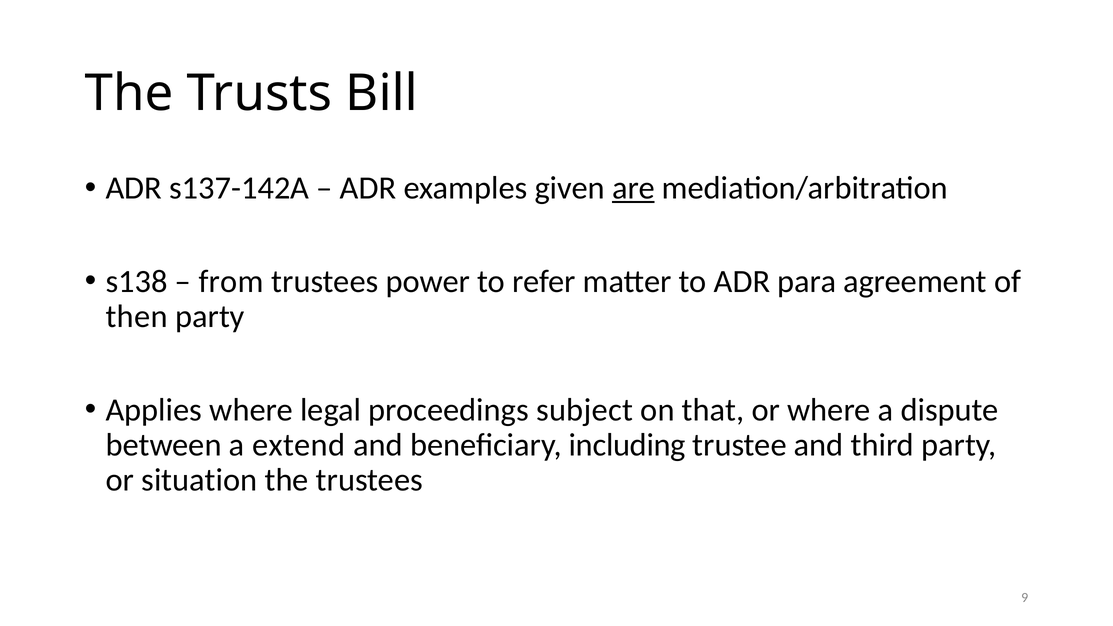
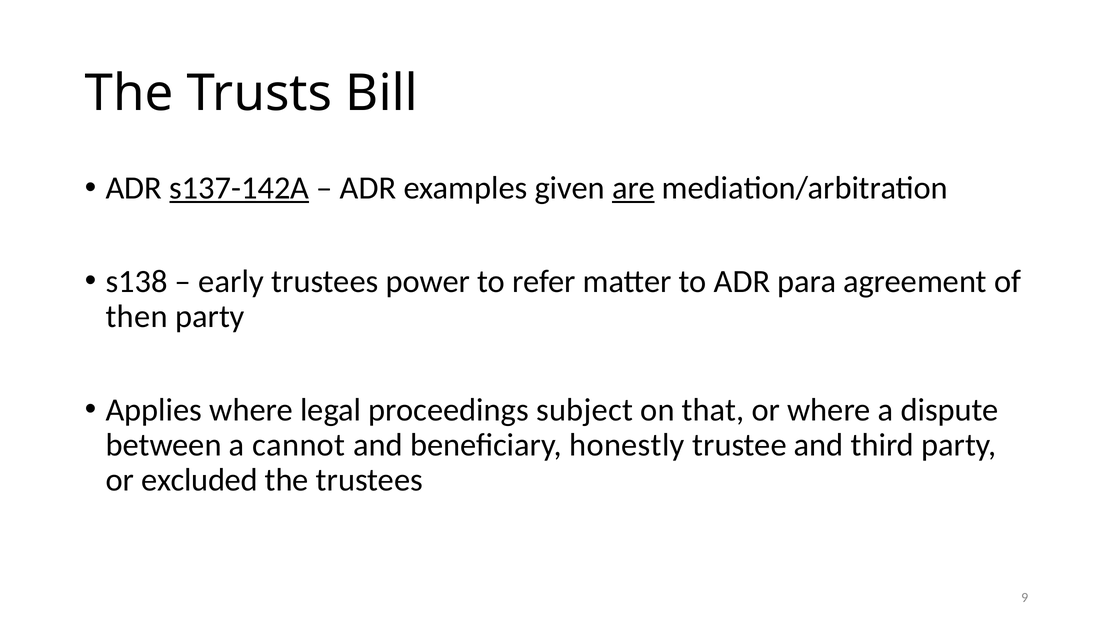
s137-142A underline: none -> present (239, 188)
from: from -> early (231, 282)
extend: extend -> cannot (299, 445)
including: including -> honestly (627, 445)
situation: situation -> excluded (200, 480)
